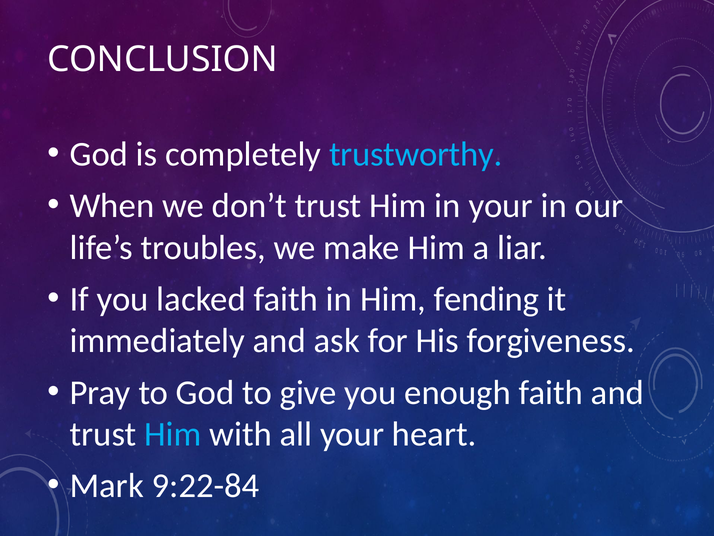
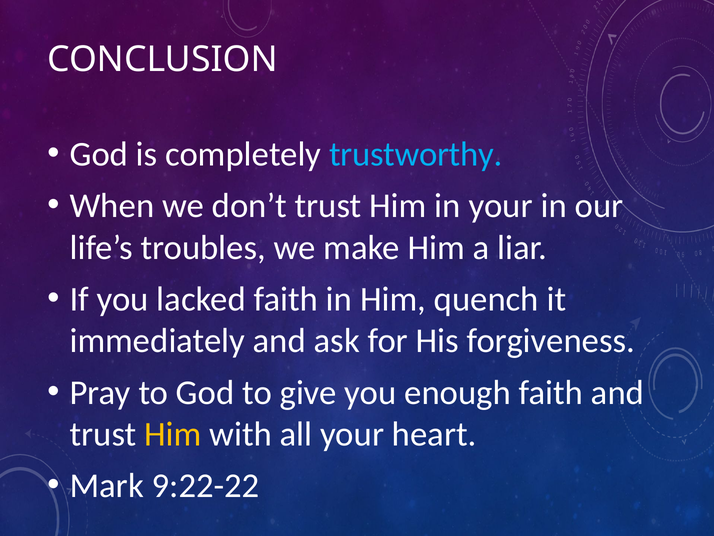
fending: fending -> quench (486, 299)
Him colour: light blue -> yellow (173, 434)
9:22-84: 9:22-84 -> 9:22-22 (206, 485)
